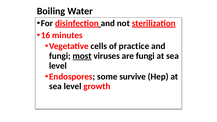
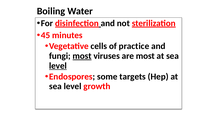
16: 16 -> 45 (46, 35)
are fungi: fungi -> most (145, 56)
level underline: none -> present (58, 66)
survive: survive -> targets (133, 77)
